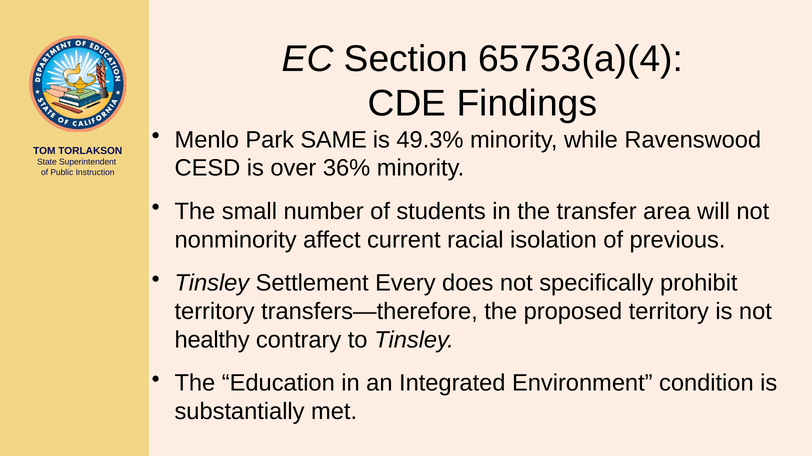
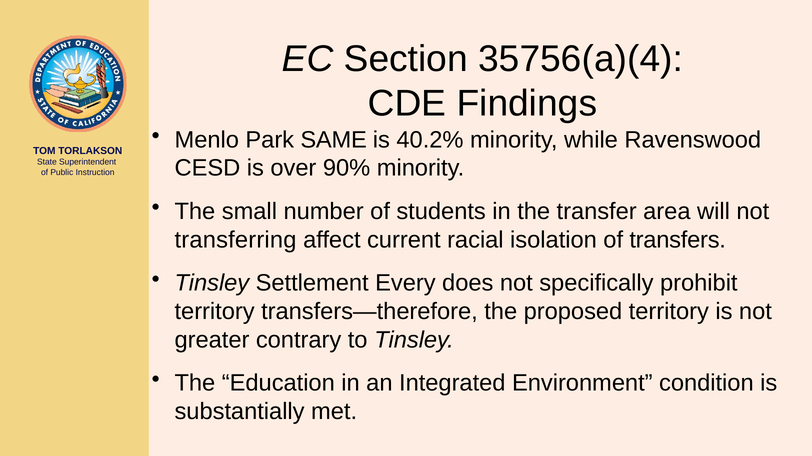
65753(a)(4: 65753(a)(4 -> 35756(a)(4 (581, 59)
49.3%: 49.3% -> 40.2% (430, 140)
36%: 36% -> 90% (347, 168)
nonminority: nonminority -> transferring (236, 240)
previous: previous -> transfers (678, 240)
healthy: healthy -> greater (212, 340)
